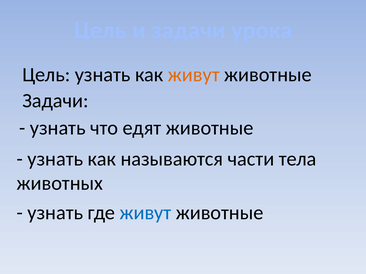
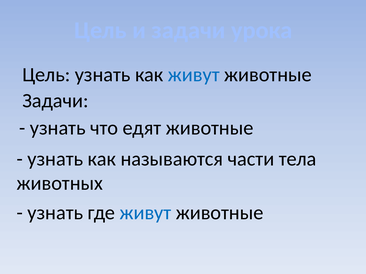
живут colour: orange -> blue (194, 75)
